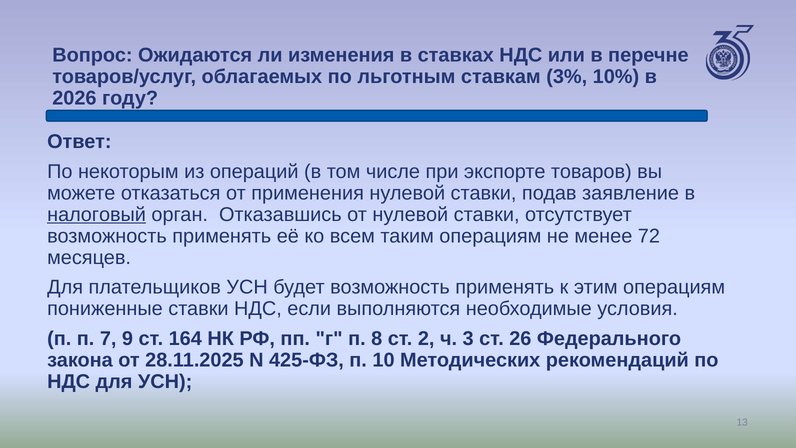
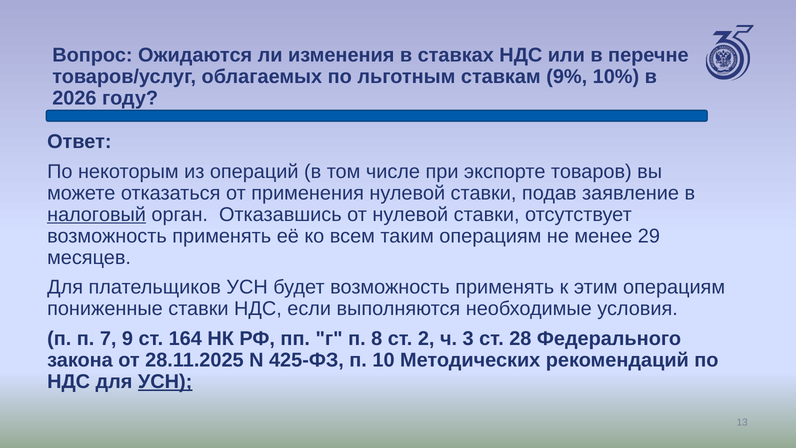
3%: 3% -> 9% (567, 76)
72: 72 -> 29 (649, 236)
26: 26 -> 28 (520, 338)
УСН underline: none -> present (165, 381)
